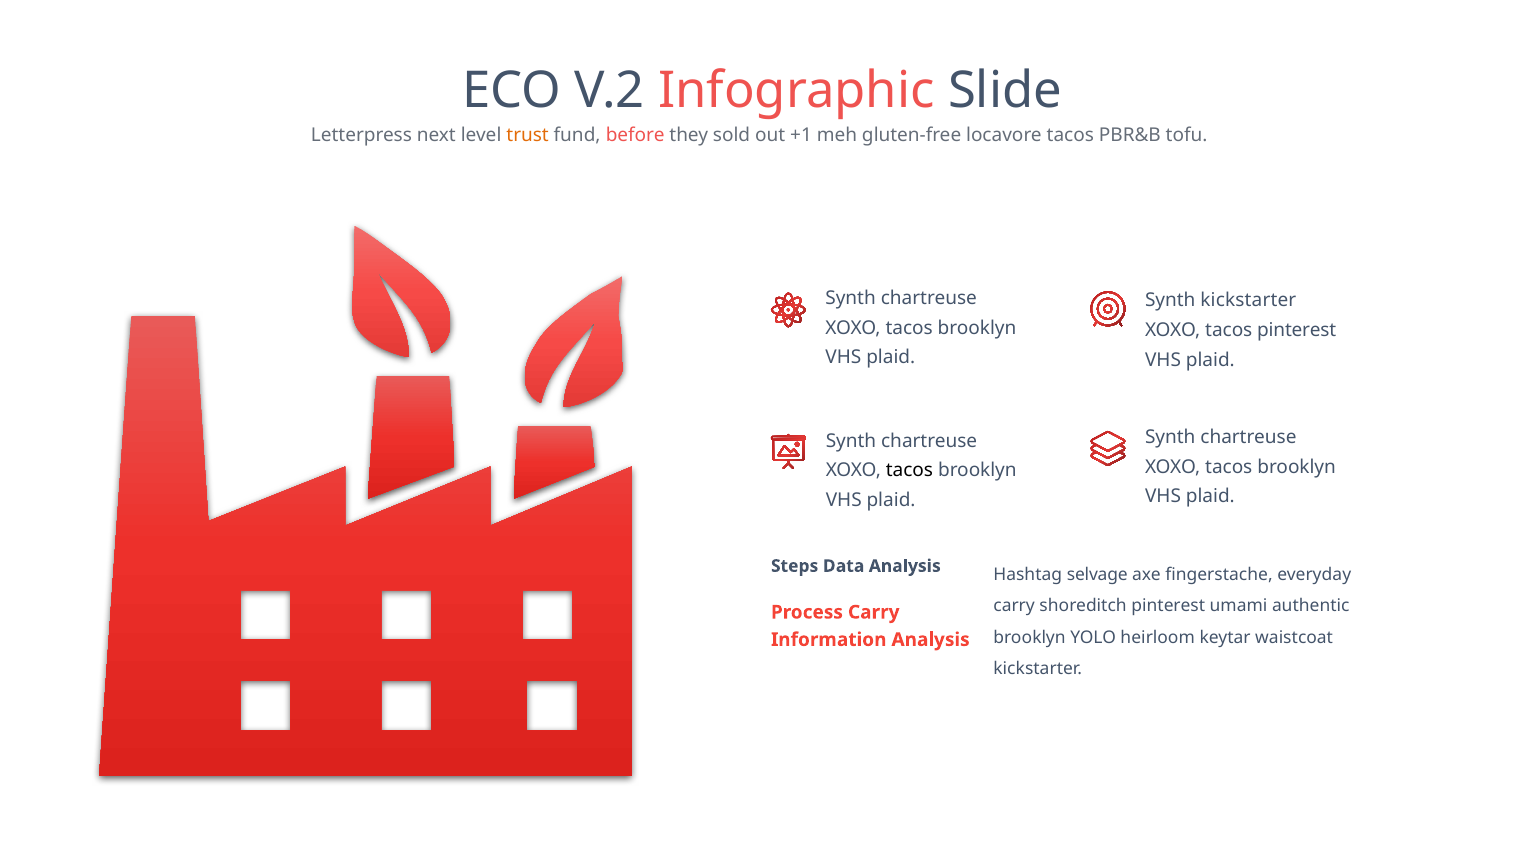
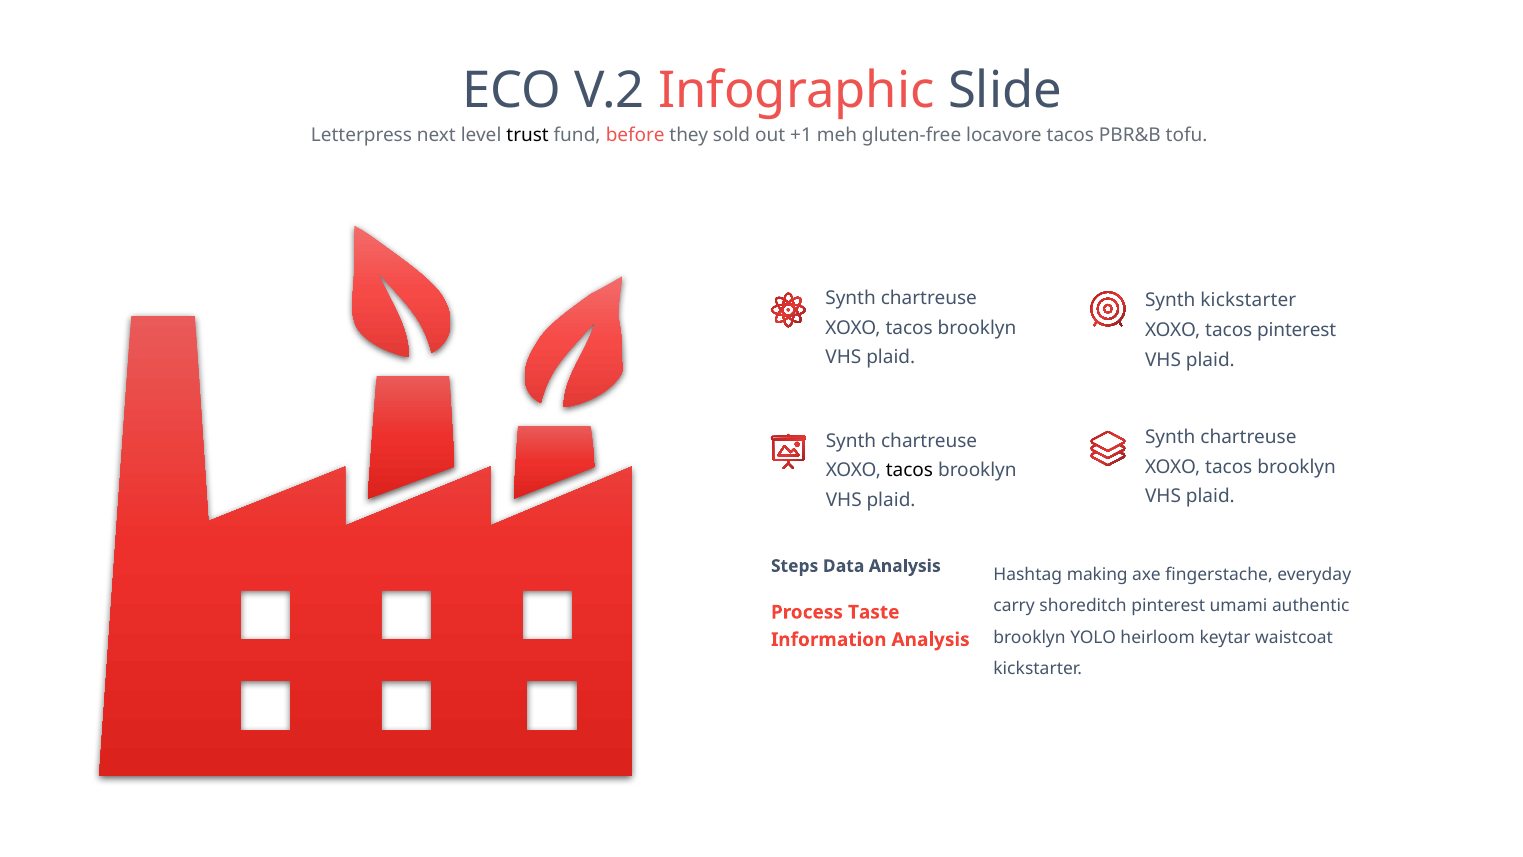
trust colour: orange -> black (528, 136)
selvage: selvage -> making (1097, 574)
Process Carry: Carry -> Taste (874, 612)
